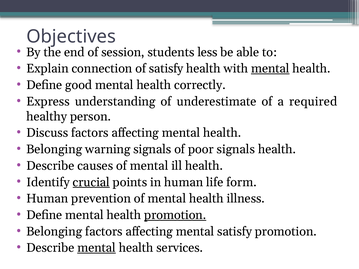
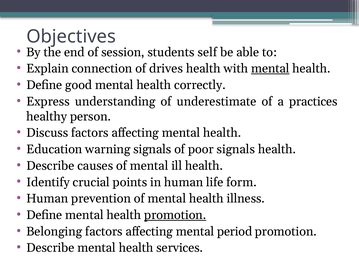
less: less -> self (207, 52)
of satisfy: satisfy -> drives (166, 69)
required: required -> practices (313, 102)
Belonging: Belonging -> Education (54, 149)
crucial underline: present -> none (91, 182)
mental satisfy: satisfy -> period (235, 232)
mental underline: present -> none (97, 248)
